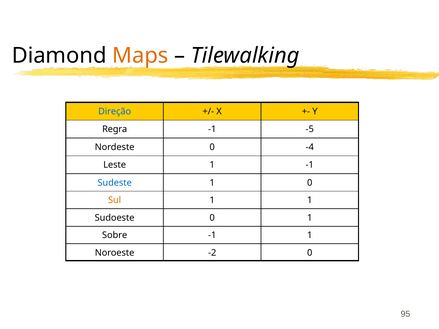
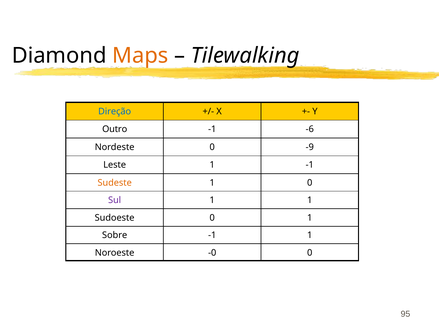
Regra: Regra -> Outro (115, 129)
-5: -5 -> -6 (310, 129)
-4: -4 -> -9 (310, 147)
Sudeste colour: blue -> orange (115, 183)
Sul colour: orange -> purple (115, 200)
-2: -2 -> -0 (212, 253)
